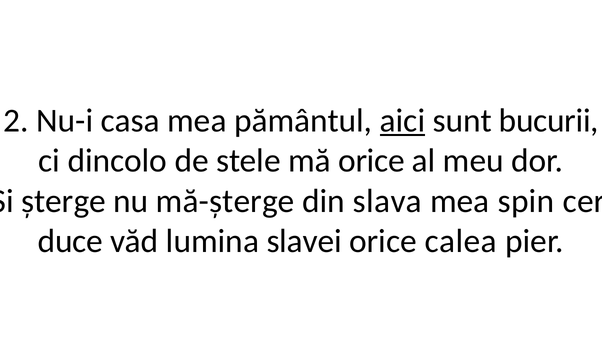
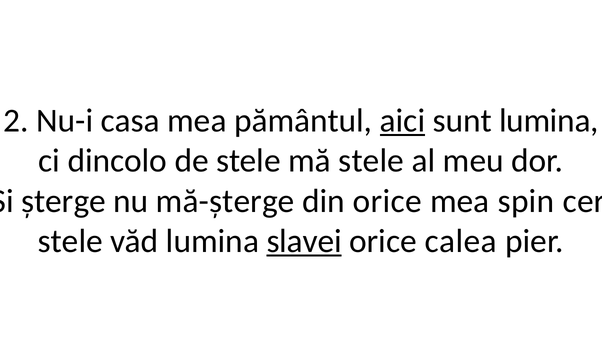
sunt bucurii: bucurii -> lumina (549, 121)
mă orice: orice -> stele (371, 161)
din slava: slava -> orice (387, 201)
duce: duce -> stele (70, 241)
slavei underline: none -> present (304, 241)
